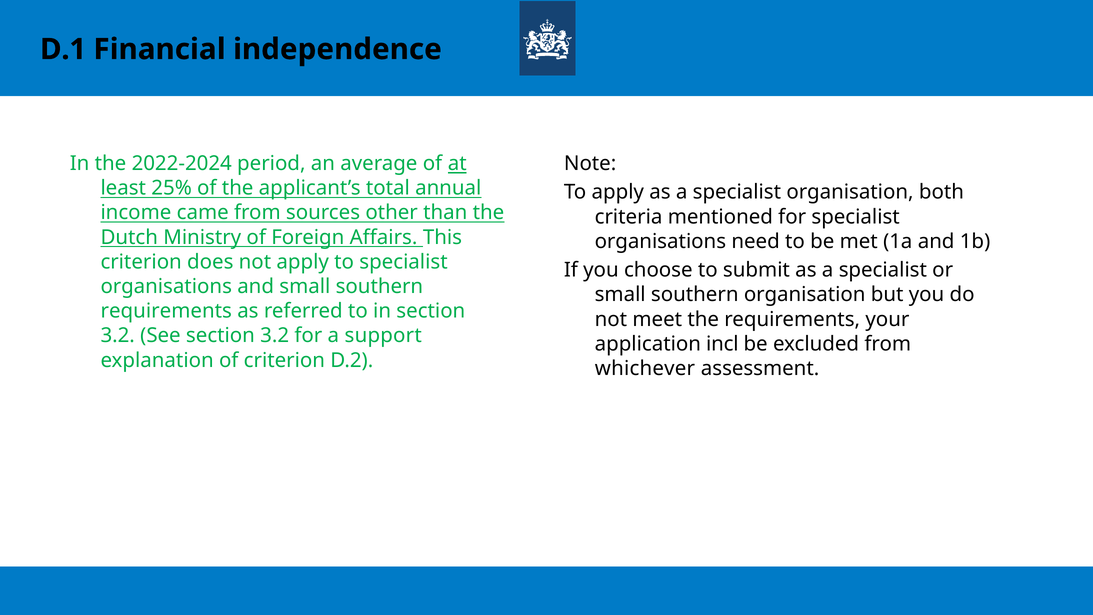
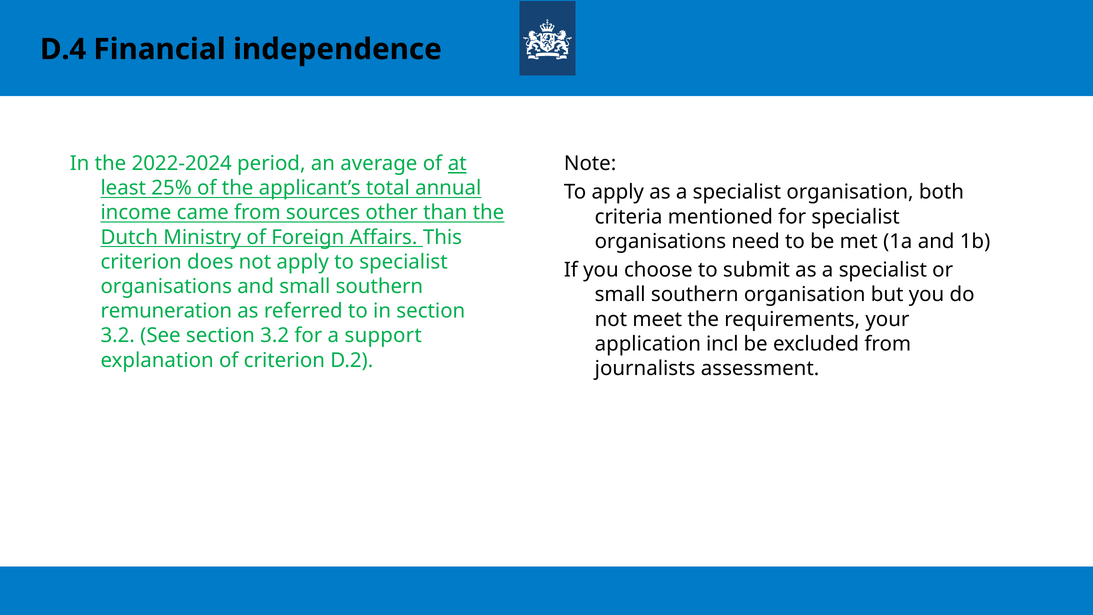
D.1: D.1 -> D.4 (63, 49)
requirements: requirements -> remuneration (166, 311)
whichever: whichever -> journalists (645, 368)
